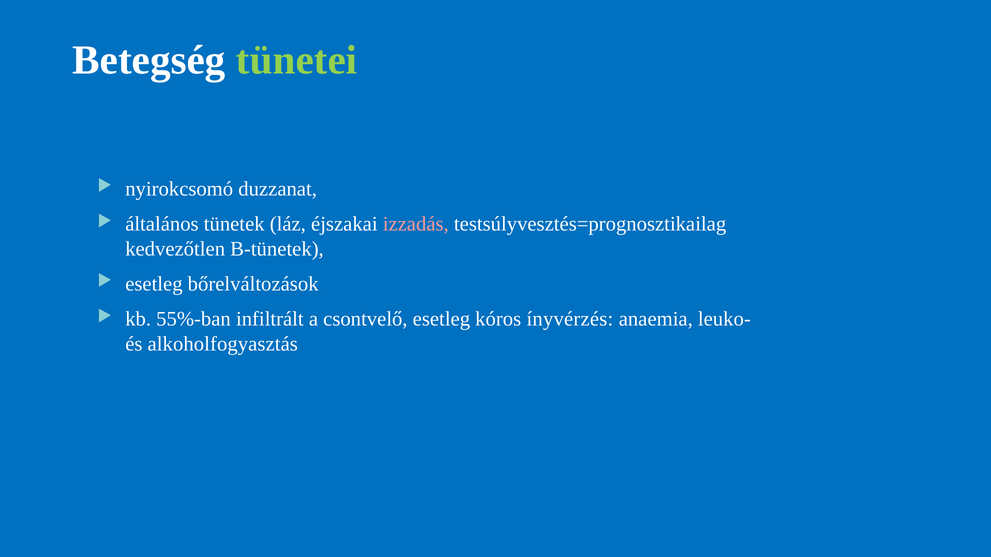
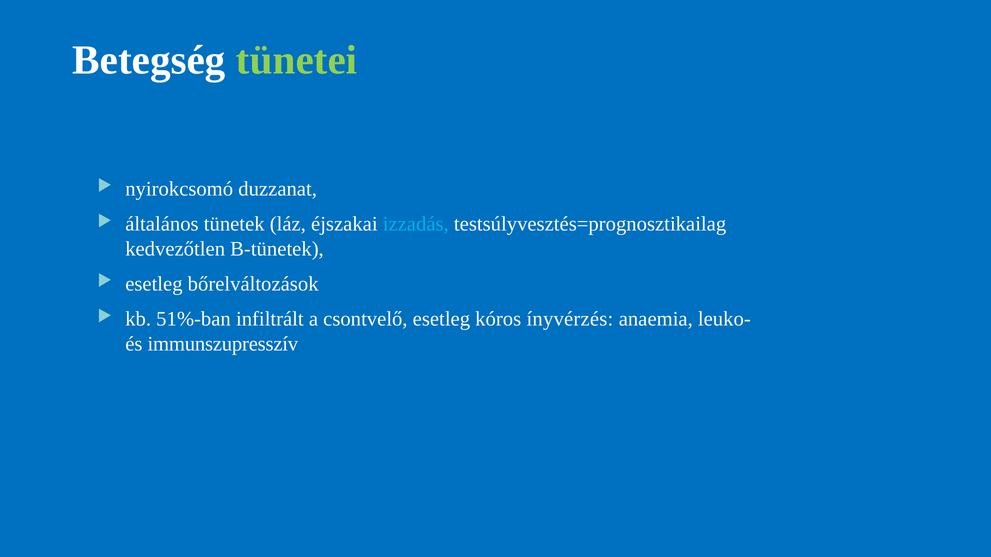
izzadás colour: pink -> light blue (416, 224)
55%-ban: 55%-ban -> 51%-ban (194, 319)
alkoholfogyasztás: alkoholfogyasztás -> immunszupresszív (223, 344)
